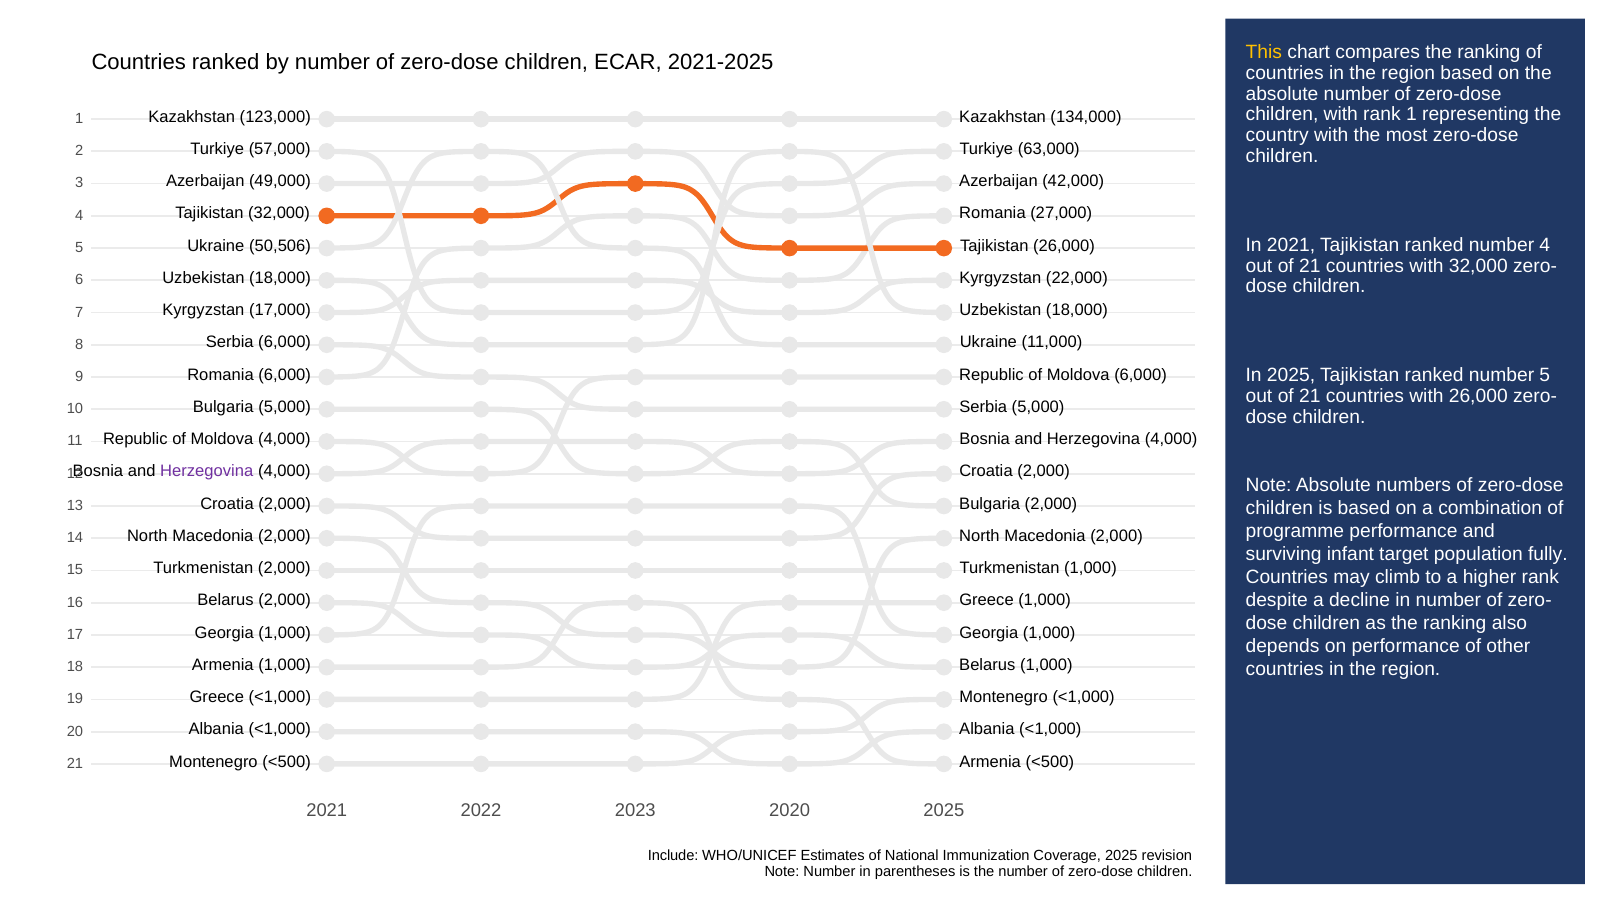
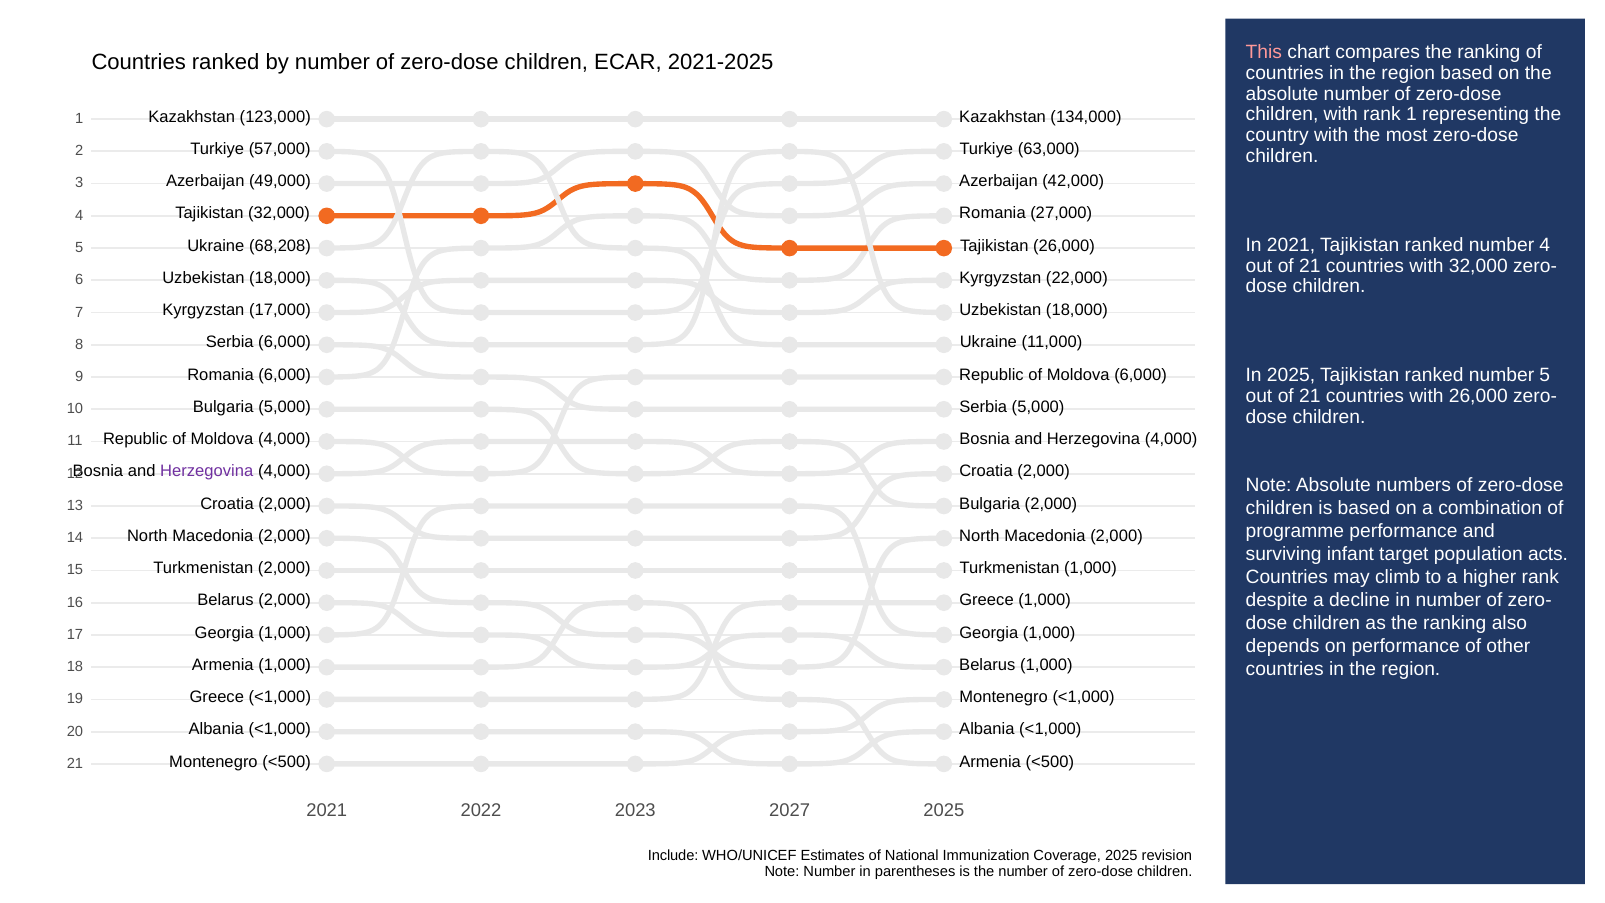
This colour: yellow -> pink (1264, 52)
50,506: 50,506 -> 68,208 (280, 246)
fully: fully -> acts (1548, 554)
2020: 2020 -> 2027 (790, 810)
